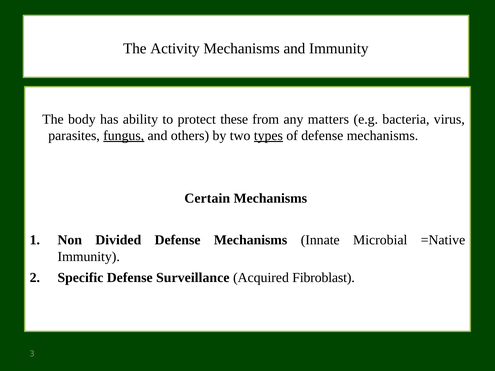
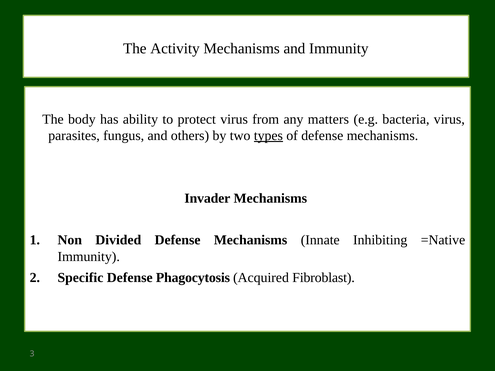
protect these: these -> virus (234, 119)
fungus underline: present -> none (124, 136)
Certain: Certain -> Invader (207, 198)
Microbial: Microbial -> Inhibiting (380, 240)
Surveillance: Surveillance -> Phagocytosis (193, 278)
